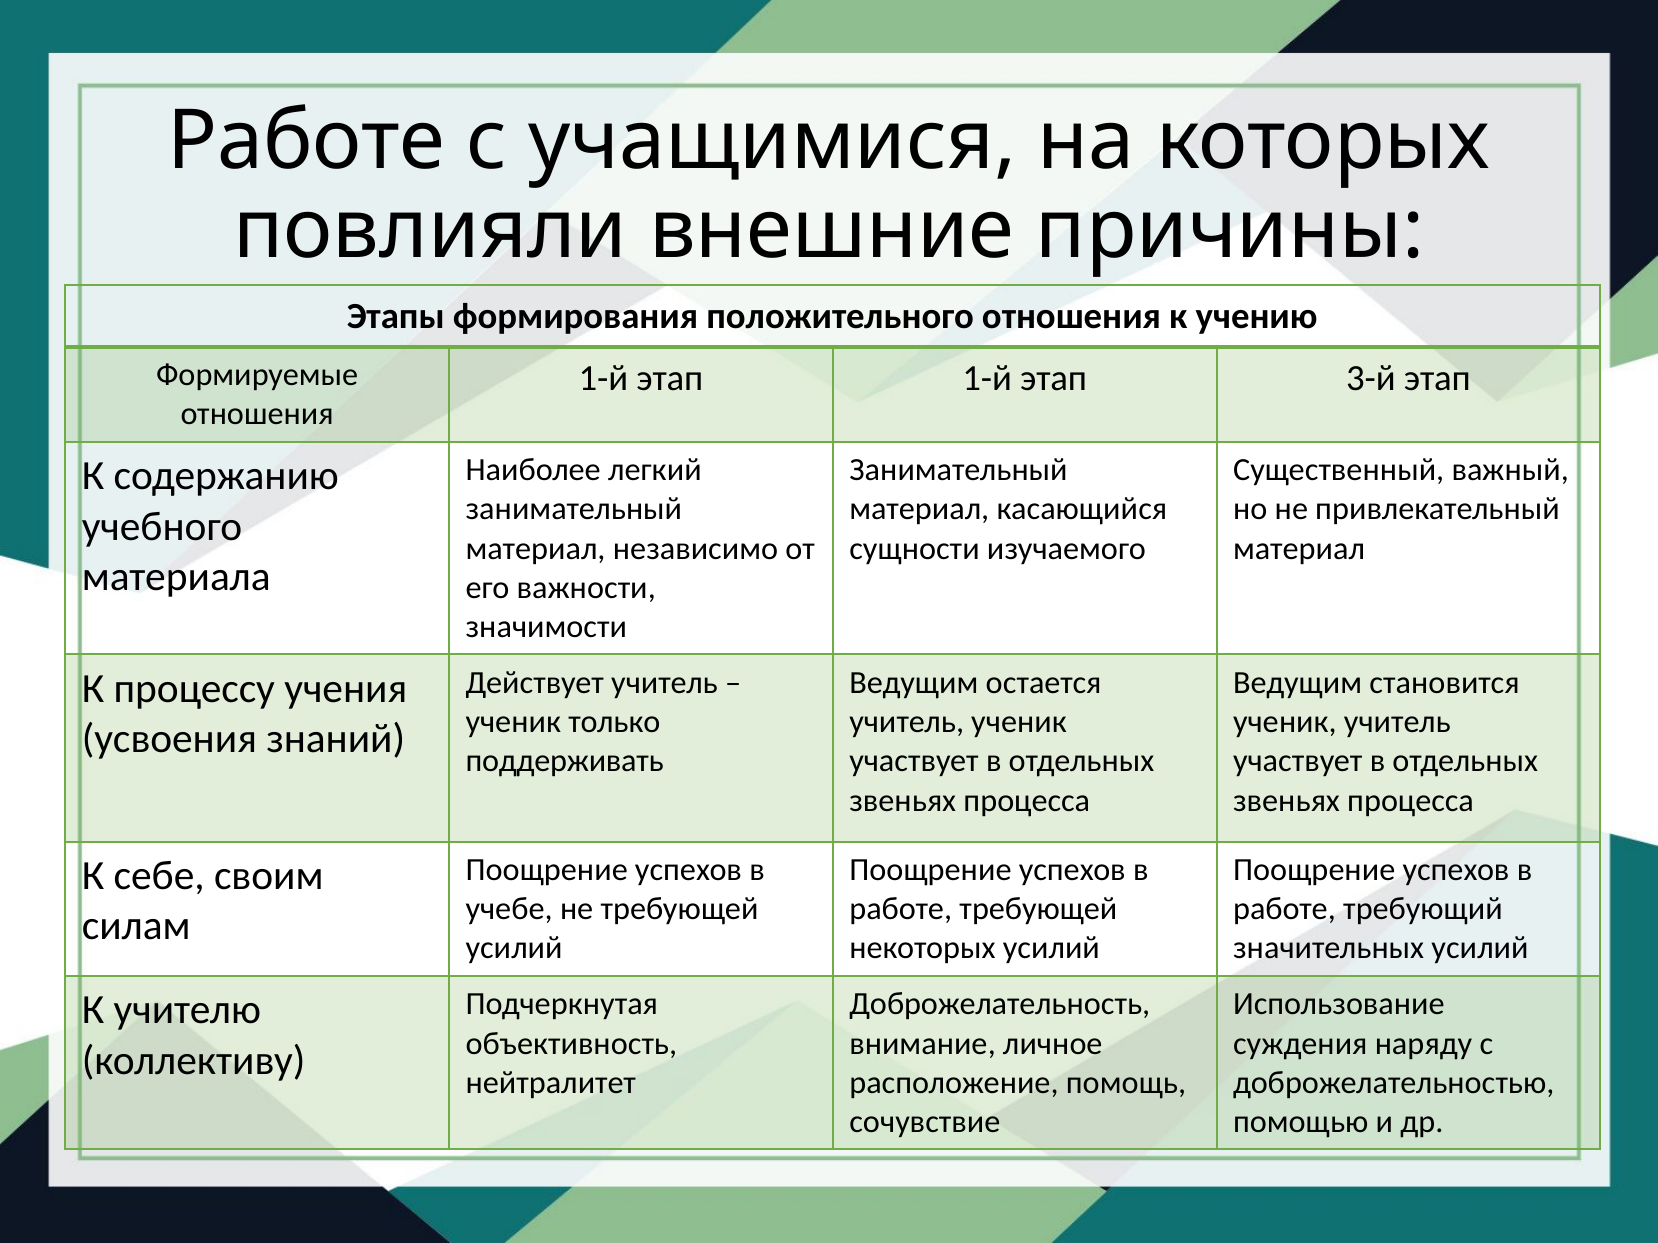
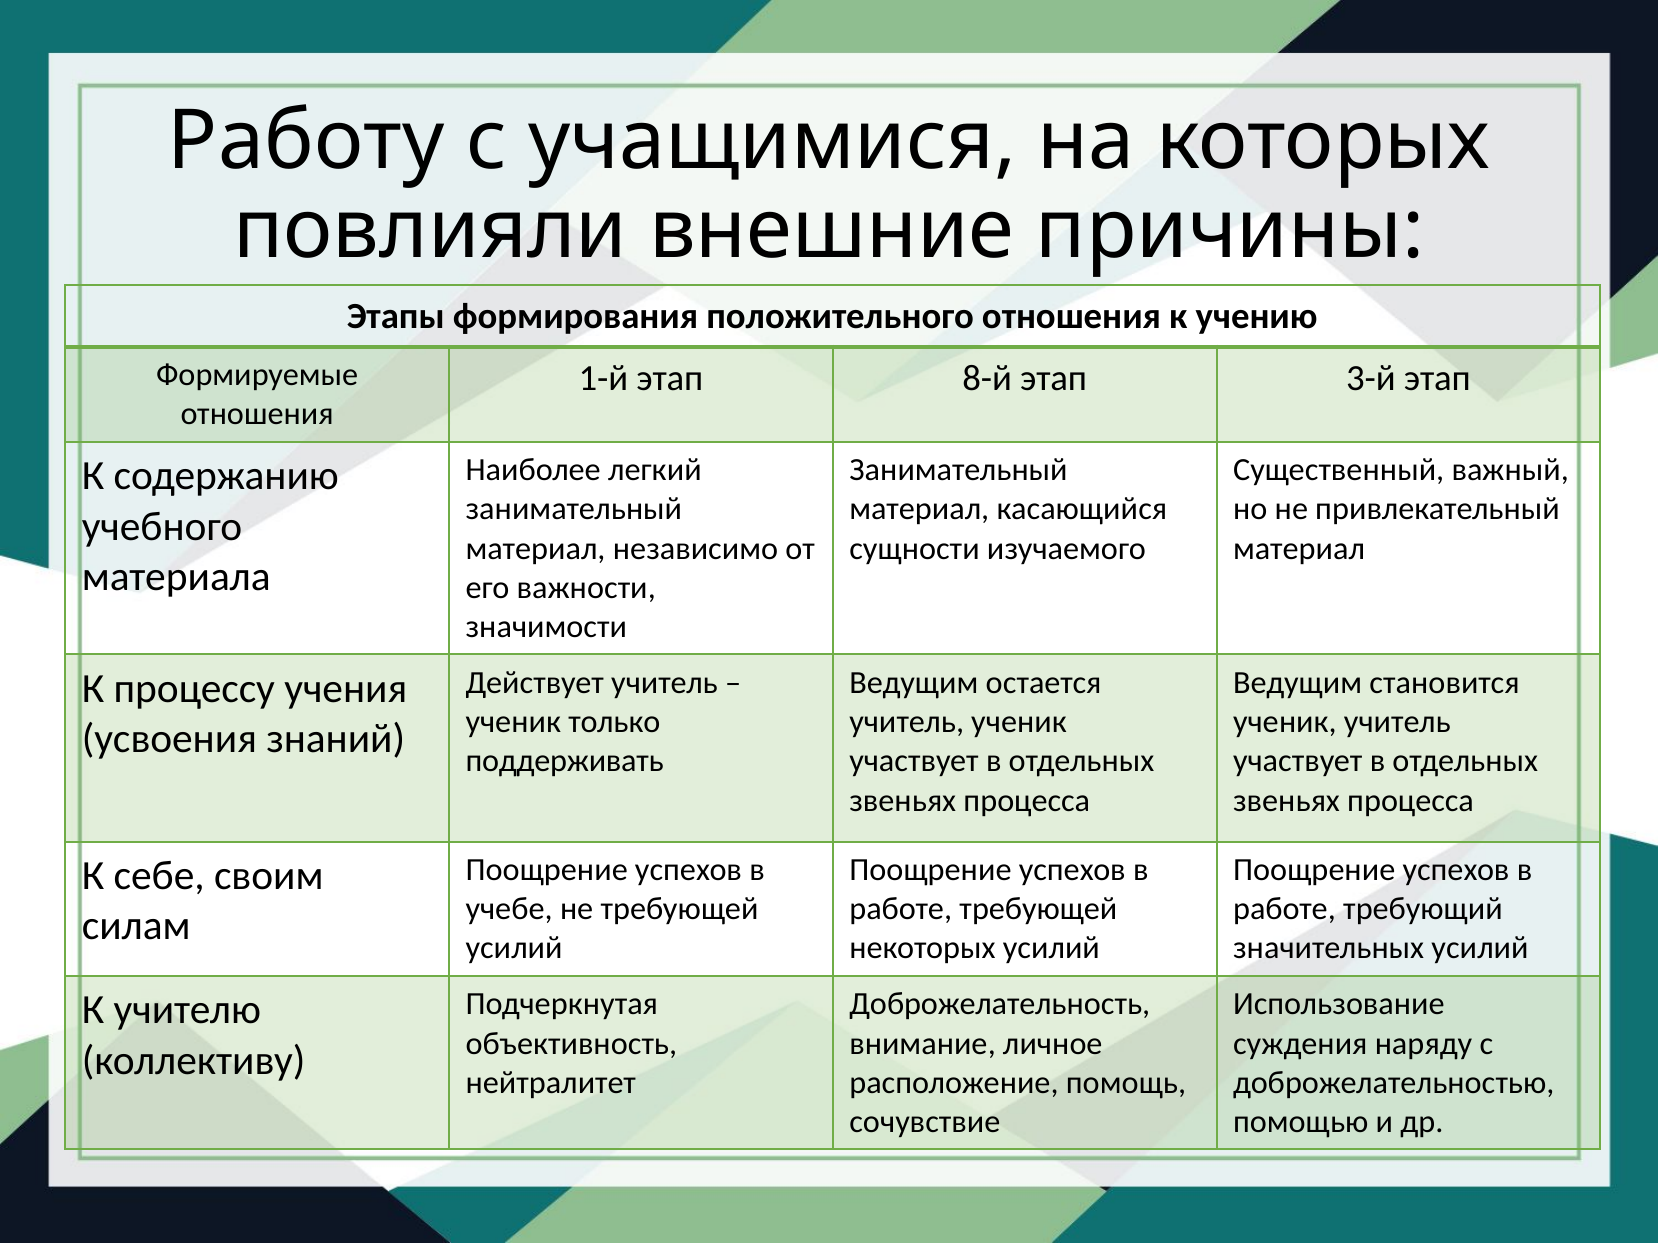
Работе: Работе -> Работу (306, 141)
этап 1-й: 1-й -> 8-й (987, 378)
